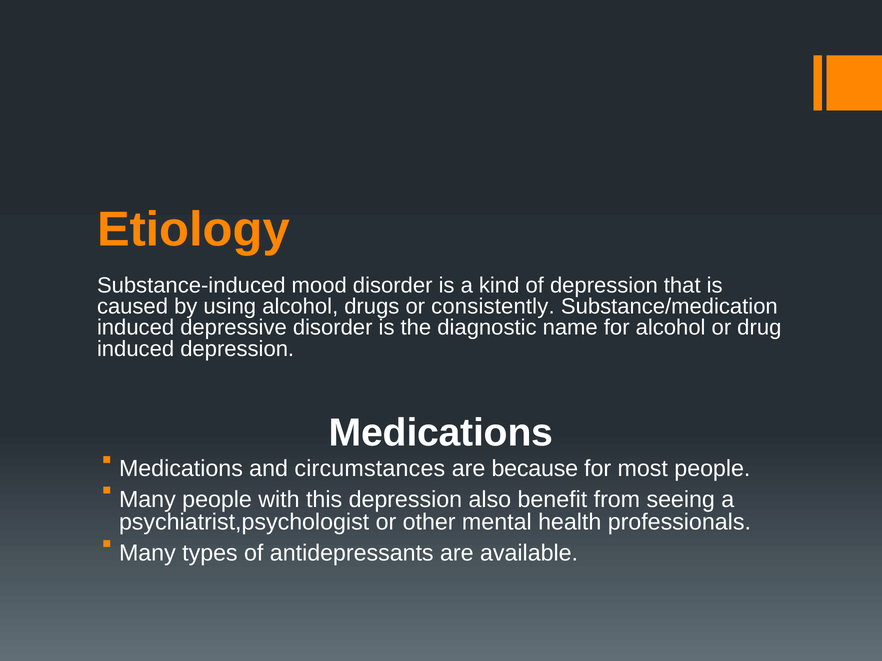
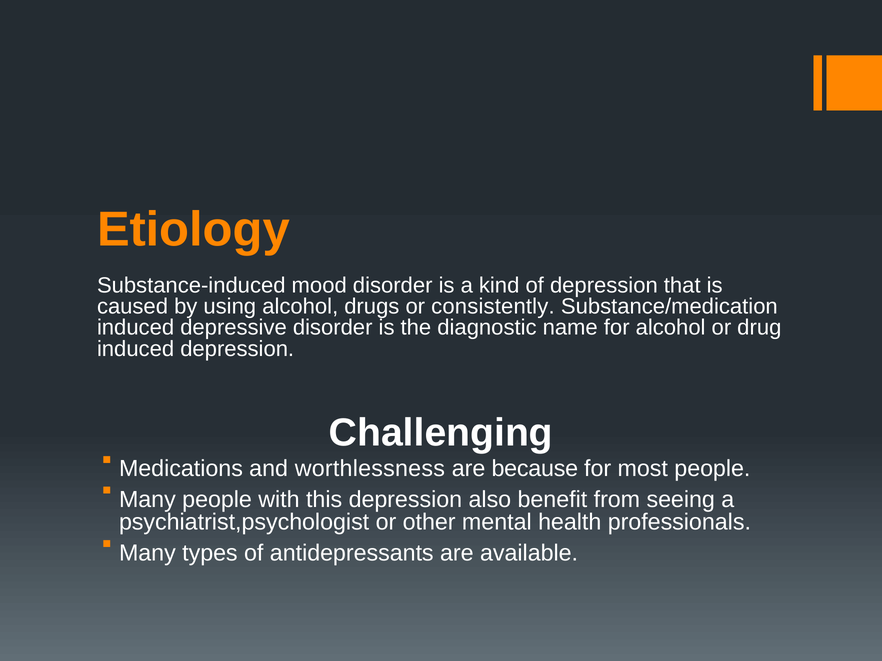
Medications: Medications -> Challenging (441, 433)
circumstances: circumstances -> worthlessness (370, 469)
